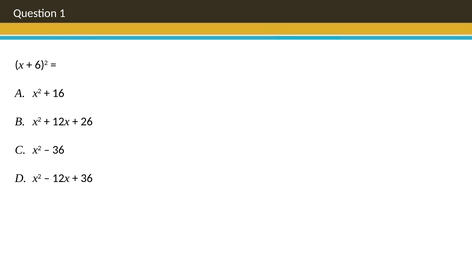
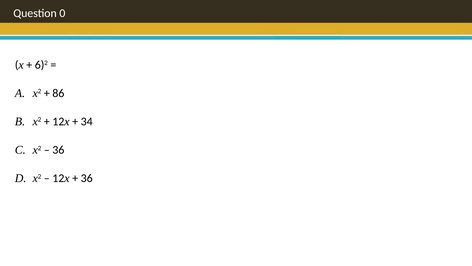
1: 1 -> 0 (62, 13)
16: 16 -> 86 (58, 93)
26: 26 -> 34 (87, 121)
